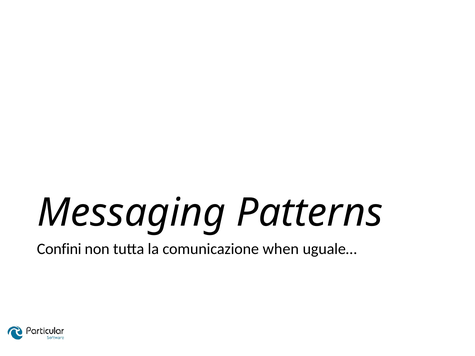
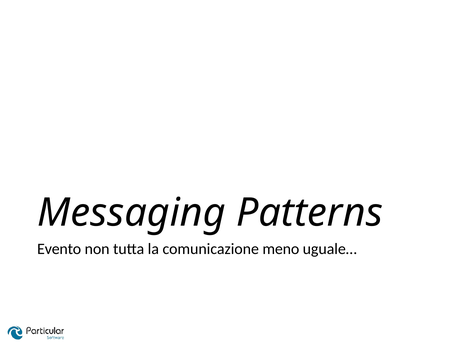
Confini: Confini -> Evento (59, 249)
when: when -> meno (281, 249)
